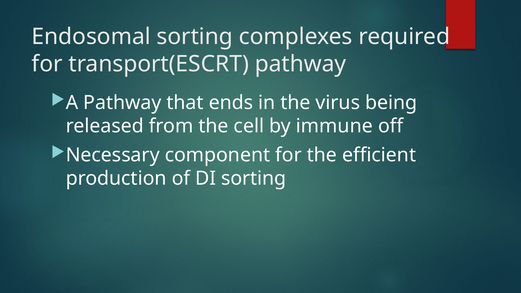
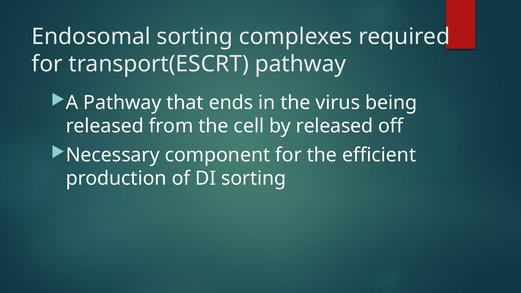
by immune: immune -> released (335, 126)
